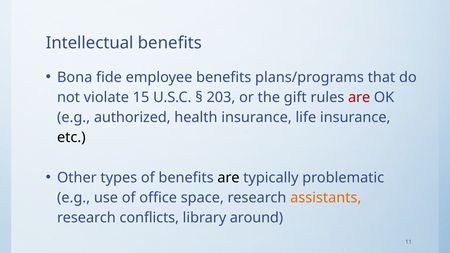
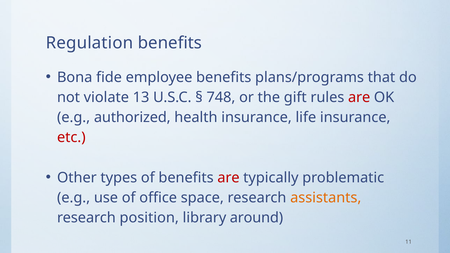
Intellectual: Intellectual -> Regulation (90, 43)
15: 15 -> 13 (141, 97)
203: 203 -> 748 (221, 97)
etc colour: black -> red (71, 138)
are colour: black -> red (228, 178)
conflicts: conflicts -> position (149, 218)
